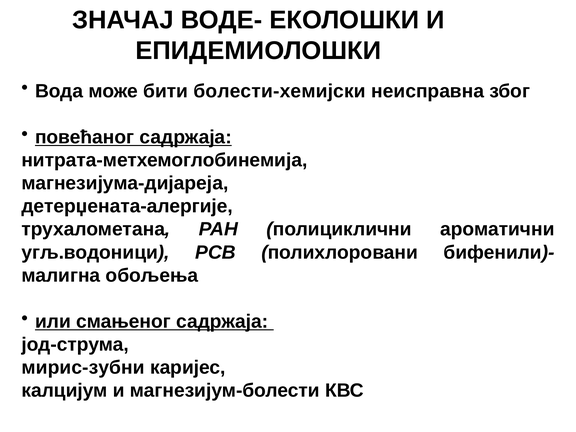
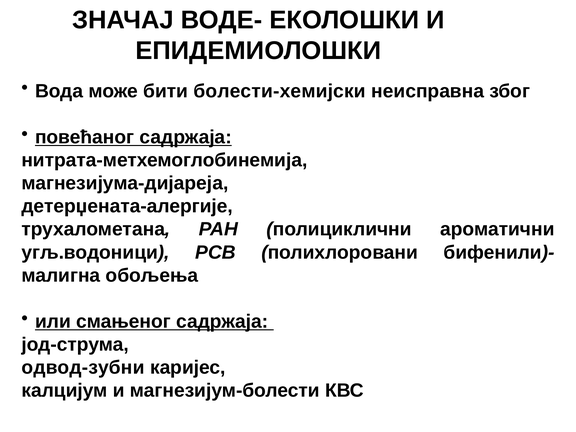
мирис-зубни: мирис-зубни -> одвод-зубни (83, 368)
